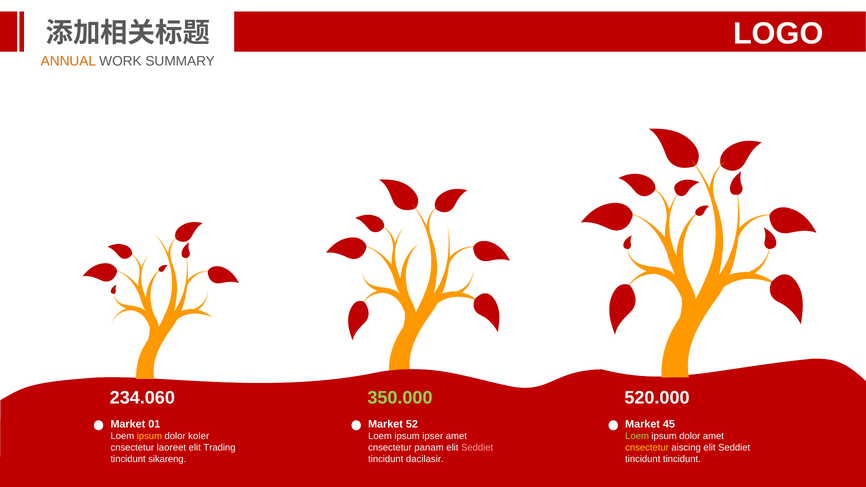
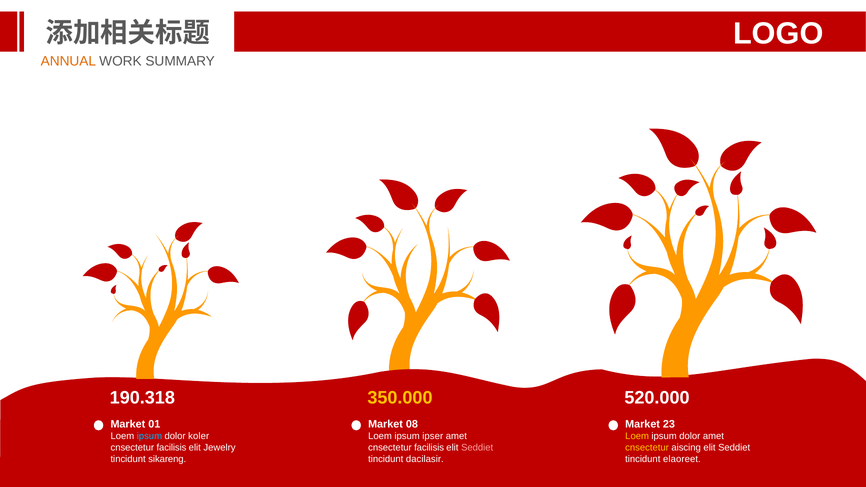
234.060: 234.060 -> 190.318 (142, 398)
350.000 colour: light green -> yellow (400, 398)
52: 52 -> 08 (412, 424)
45: 45 -> 23 (669, 424)
ipsum colour: yellow -> light blue (149, 436)
Loem colour: light green -> yellow (637, 436)
laoreet: laoreet -> facilisis (171, 448)
Trading: Trading -> Jewelry (220, 448)
panam: panam -> facilisis (429, 448)
tincidunt tincidunt: tincidunt -> elaoreet (682, 459)
